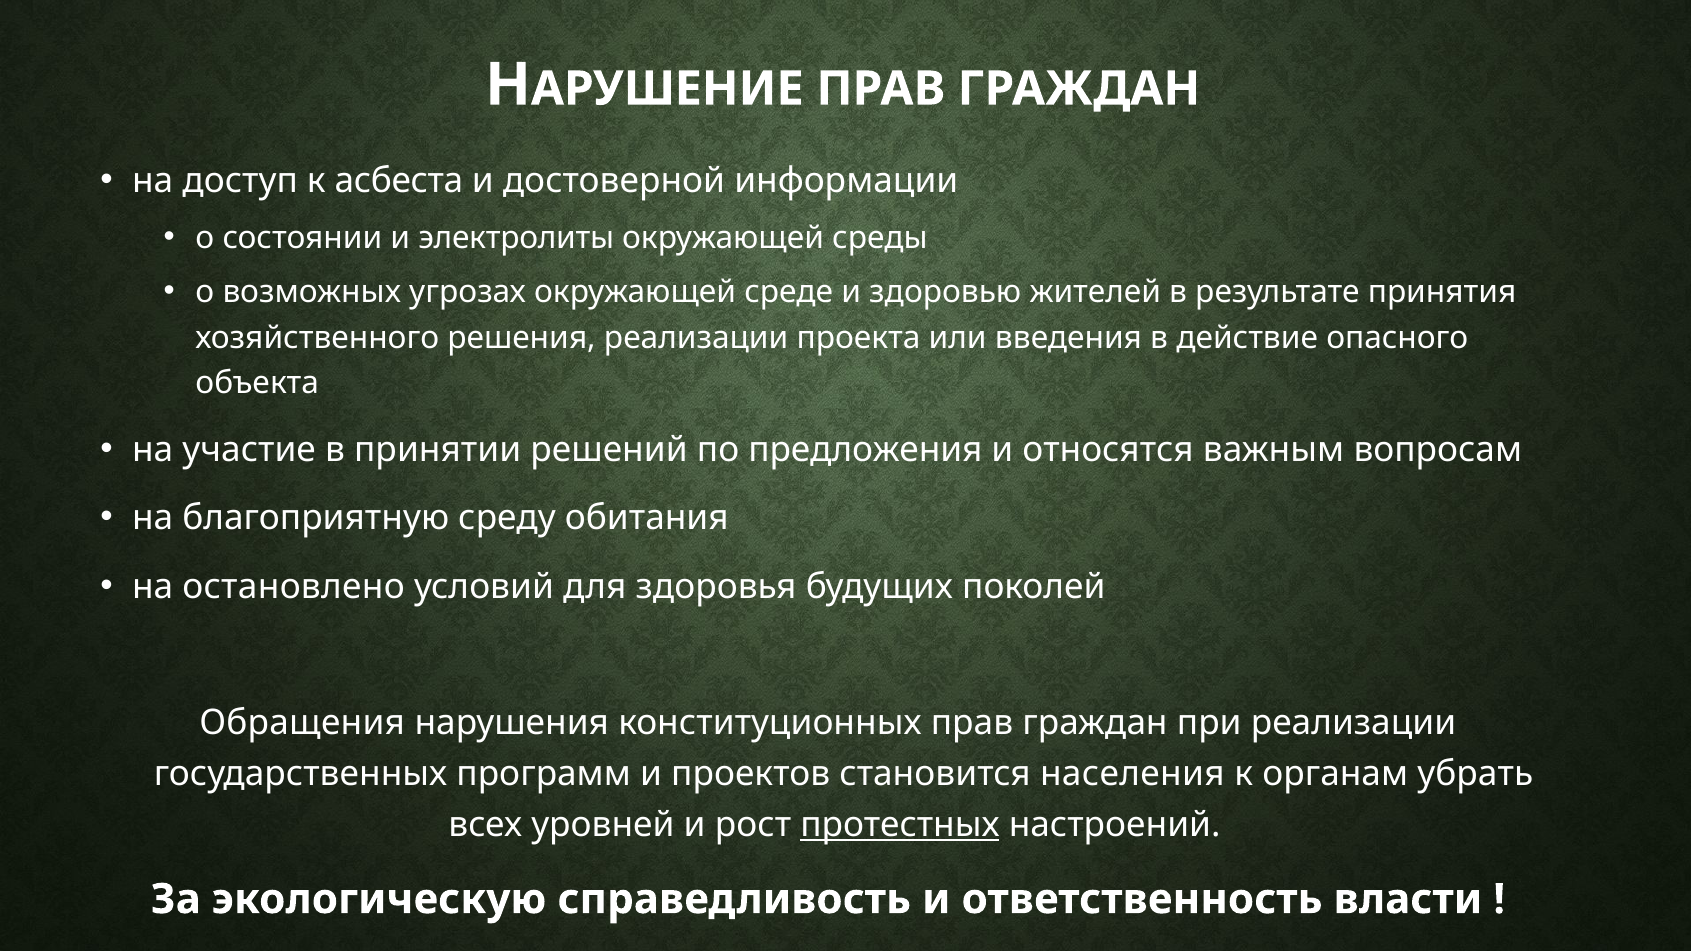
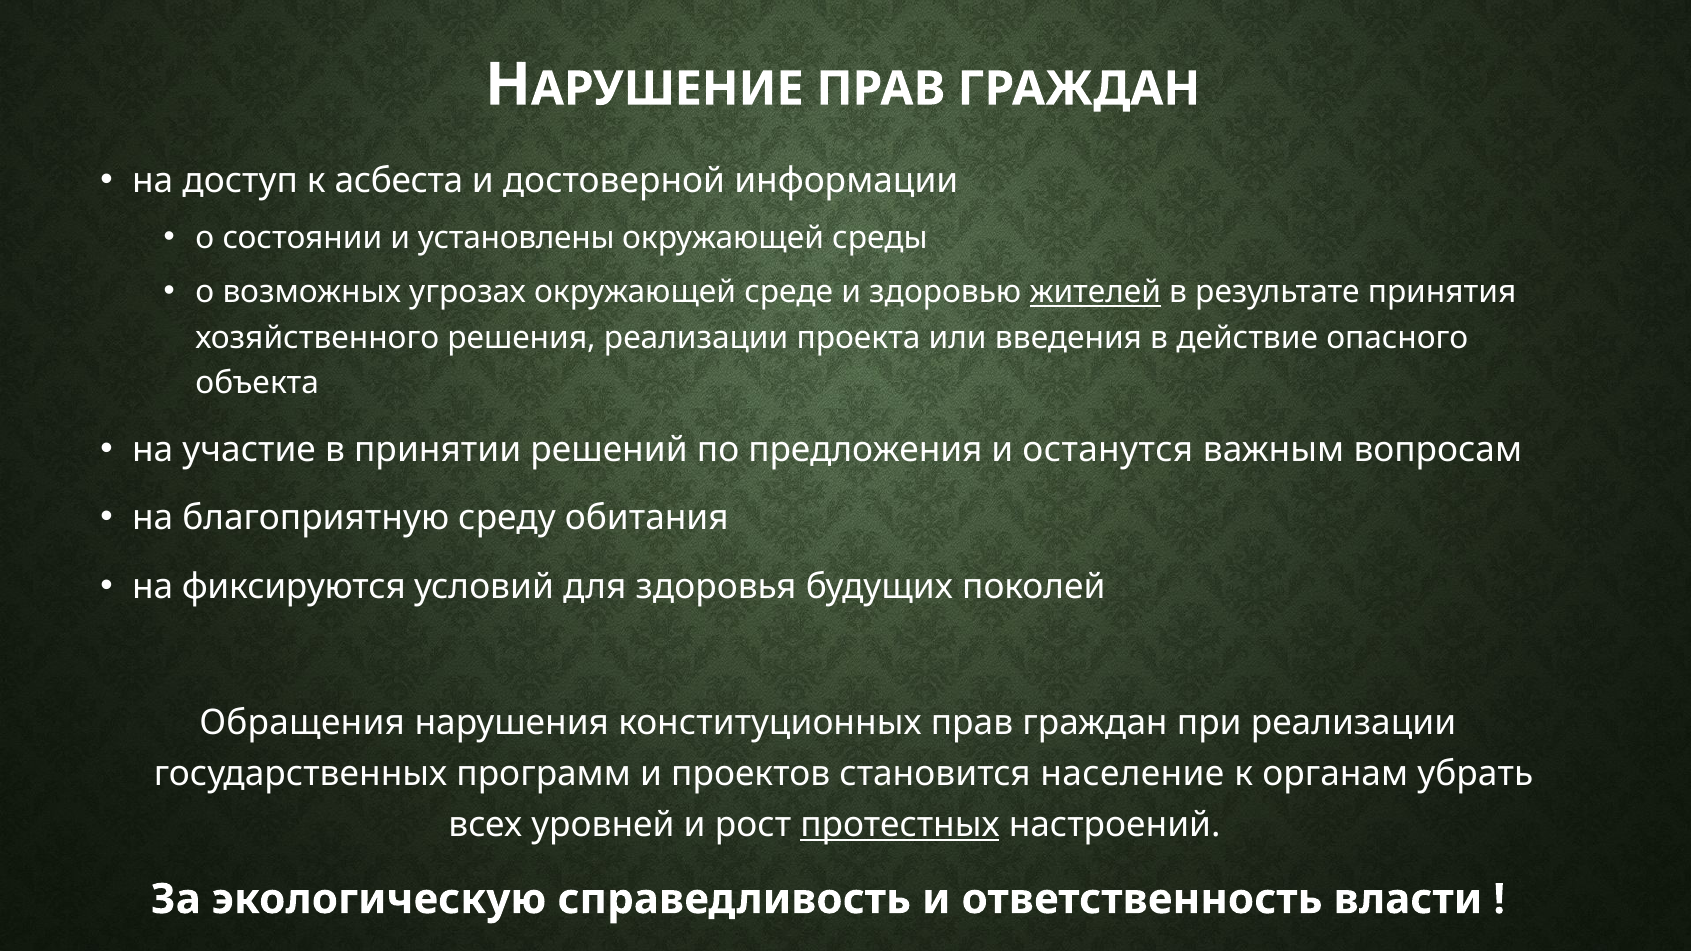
электролиты: электролиты -> установлены (516, 238)
жителей underline: none -> present (1095, 292)
относятся: относятся -> останутся (1108, 450)
остановлено: остановлено -> фиксируются (294, 586)
населения: населения -> население (1132, 774)
